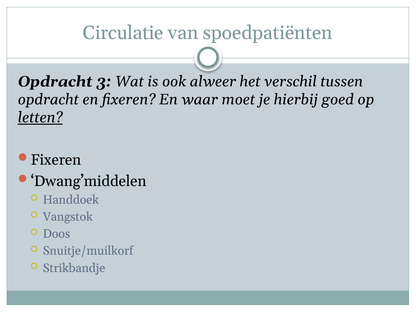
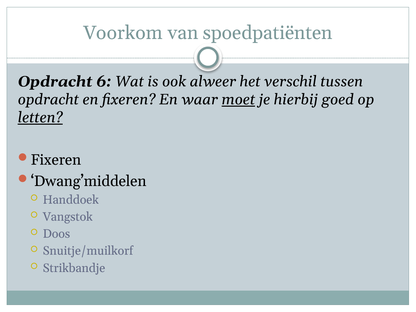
Circulatie: Circulatie -> Voorkom (123, 33)
3: 3 -> 6 (104, 82)
moet underline: none -> present (238, 100)
